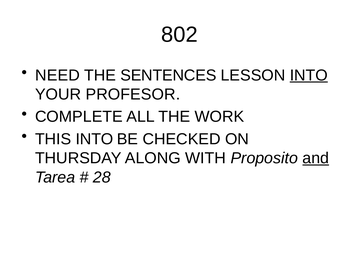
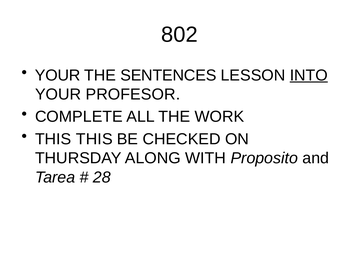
NEED: NEED -> YOUR (58, 75)
THIS INTO: INTO -> THIS (94, 139)
and underline: present -> none (316, 158)
